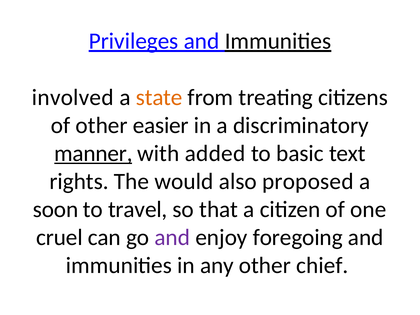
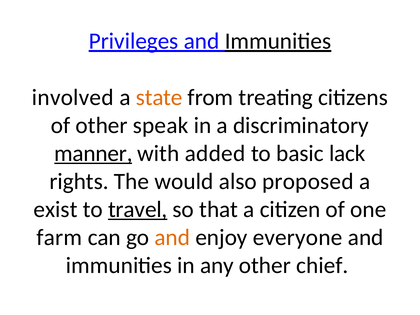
easier: easier -> speak (161, 125)
text: text -> lack (347, 153)
soon: soon -> exist (55, 209)
travel underline: none -> present (138, 209)
cruel: cruel -> farm (59, 237)
and colour: purple -> orange (172, 237)
foregoing: foregoing -> everyone (298, 237)
